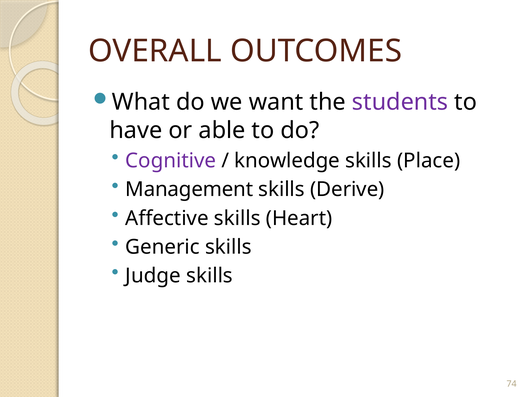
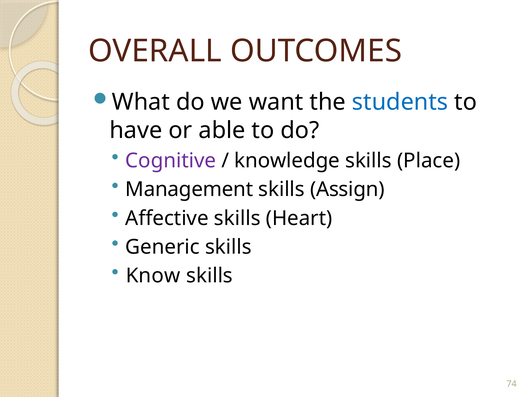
students colour: purple -> blue (400, 102)
Derive: Derive -> Assign (347, 189)
Judge: Judge -> Know (153, 276)
